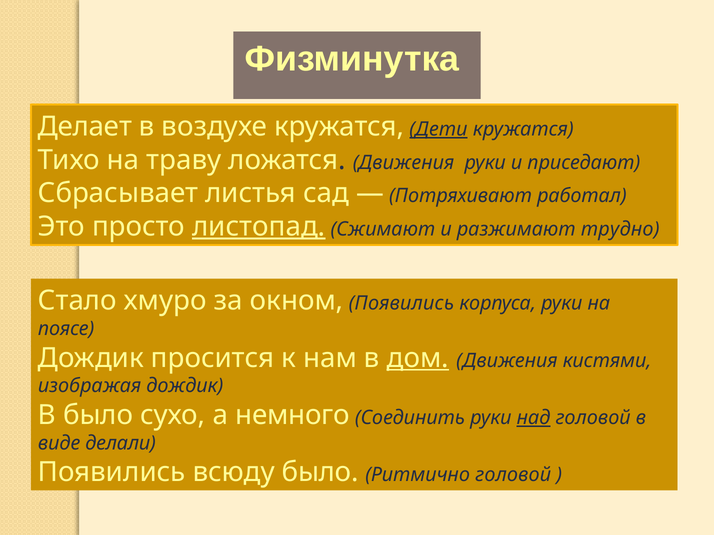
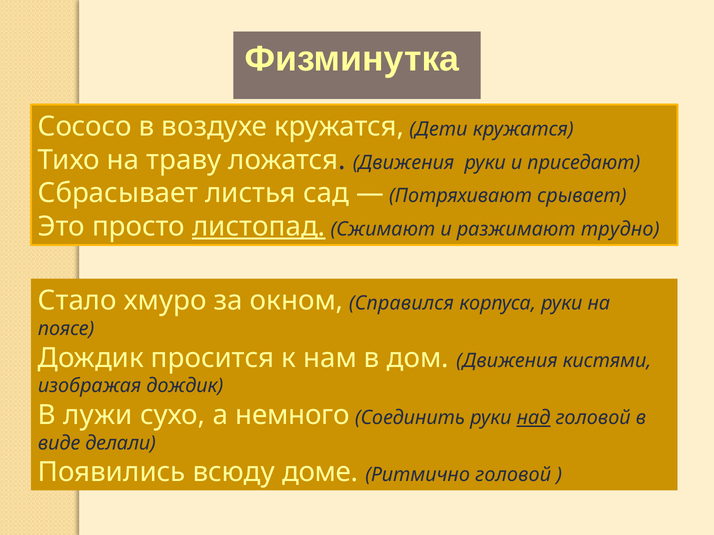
Делает: Делает -> Сососо (85, 127)
Дети underline: present -> none (438, 129)
работал: работал -> срывает (582, 196)
окном Появились: Появились -> Справился (401, 304)
дом underline: present -> none (418, 358)
В было: было -> лужи (98, 415)
всюду было: было -> доме (320, 473)
